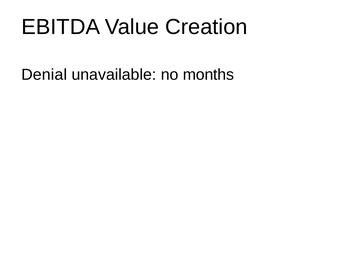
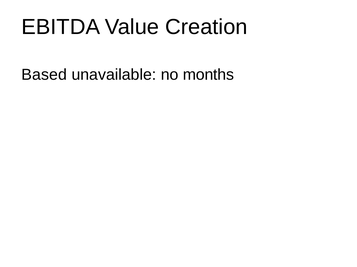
Denial: Denial -> Based (44, 75)
